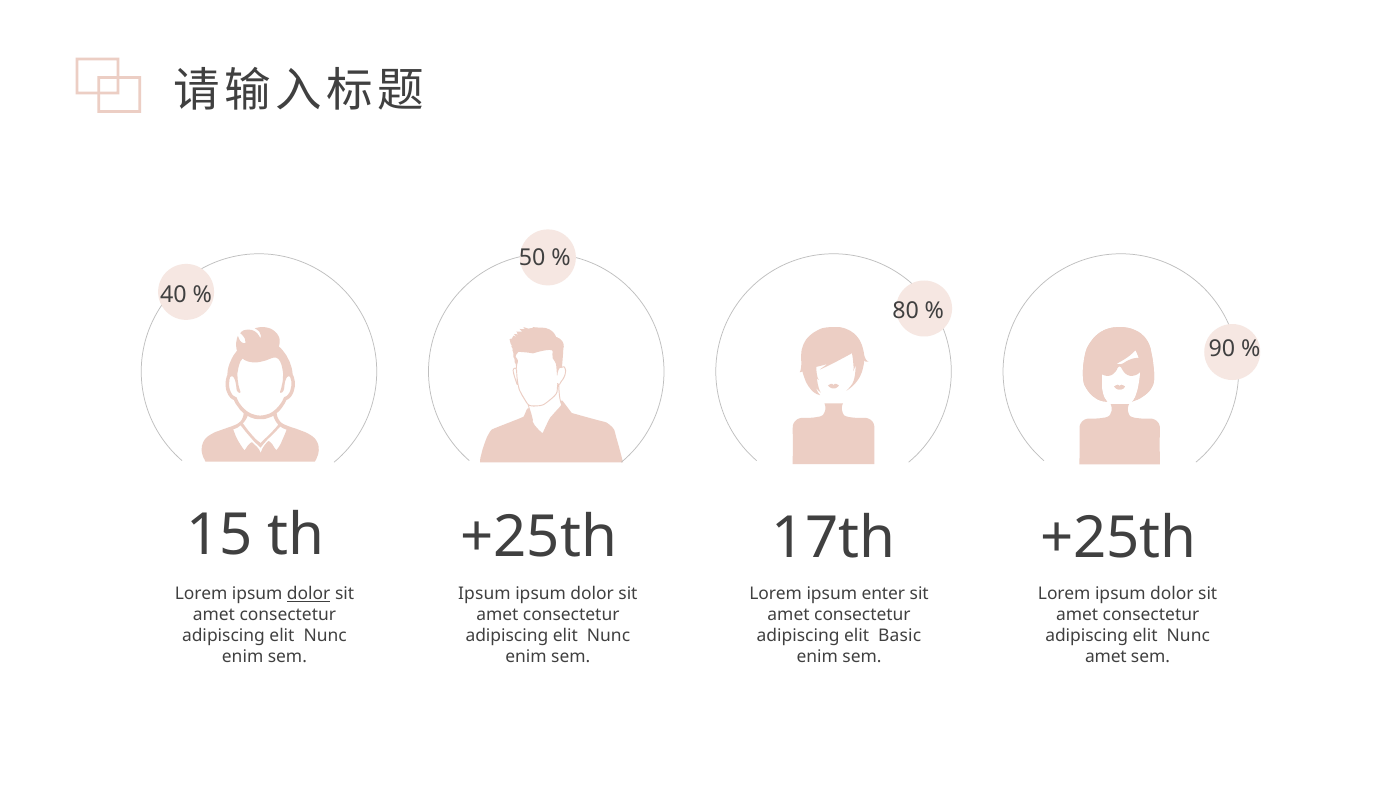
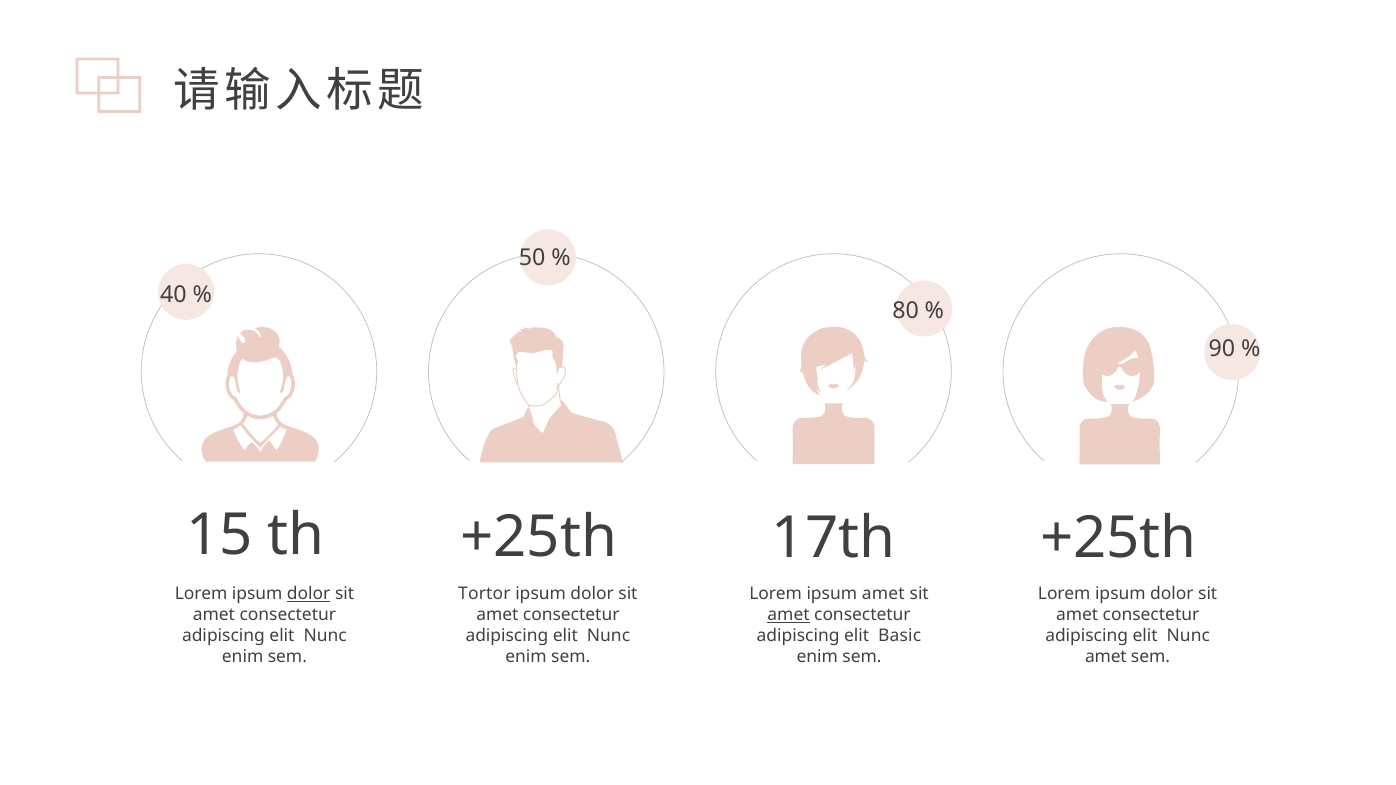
Ipsum: Ipsum -> Tortor (484, 594)
ipsum enter: enter -> amet (883, 594)
amet underline: none -> present (789, 615)
